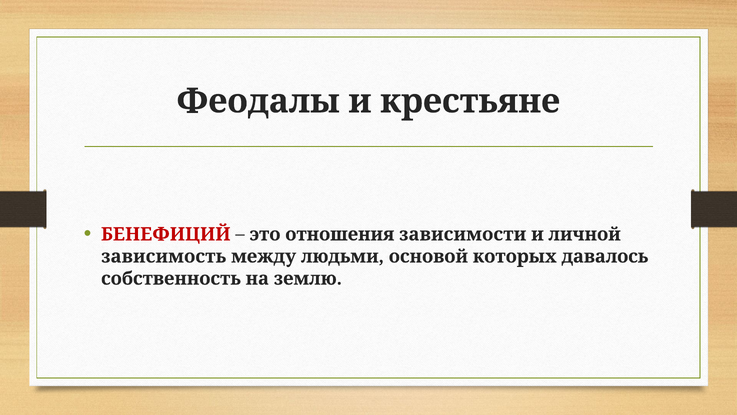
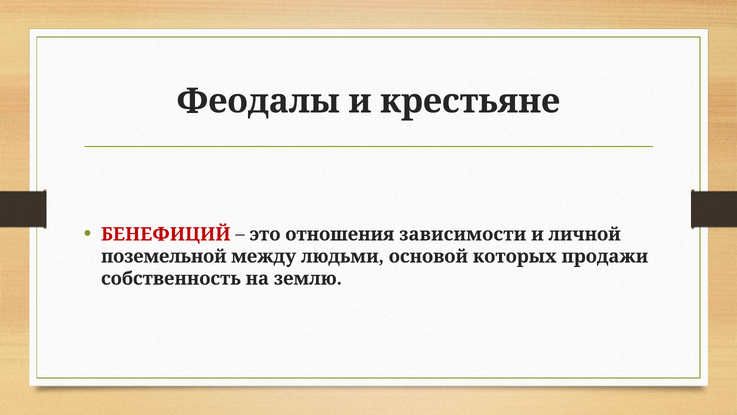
зависимость: зависимость -> поземельной (164, 256)
давалось: давалось -> продажи (605, 256)
